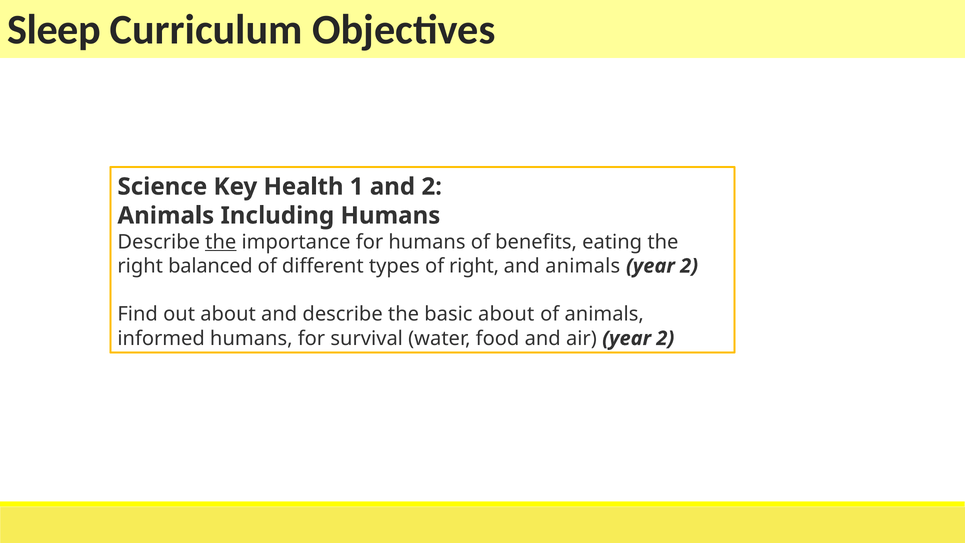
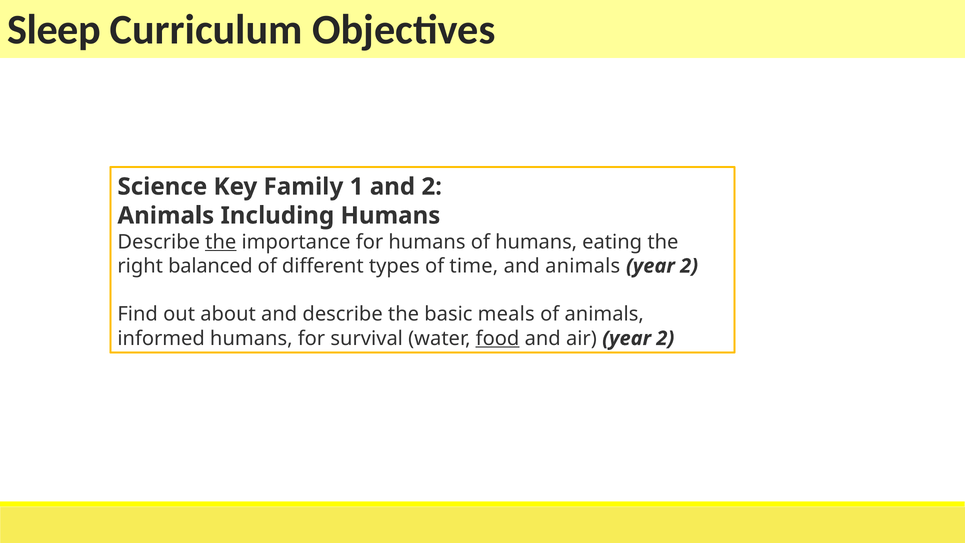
Health: Health -> Family (303, 187)
of benefits: benefits -> humans (536, 242)
of right: right -> time (474, 266)
basic about: about -> meals (506, 314)
food underline: none -> present (498, 338)
